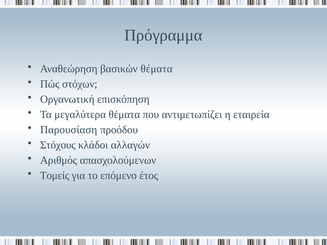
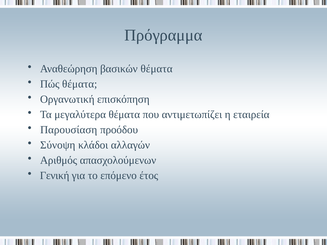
Πώς στόχων: στόχων -> θέματα (80, 84)
Στόχους: Στόχους -> Σύνοψη (58, 145)
Τομείς: Τομείς -> Γενική (55, 176)
